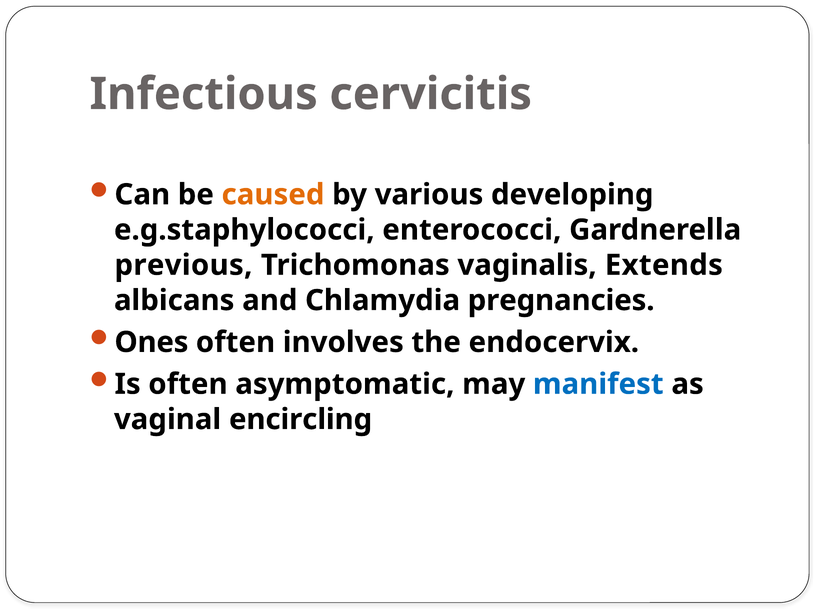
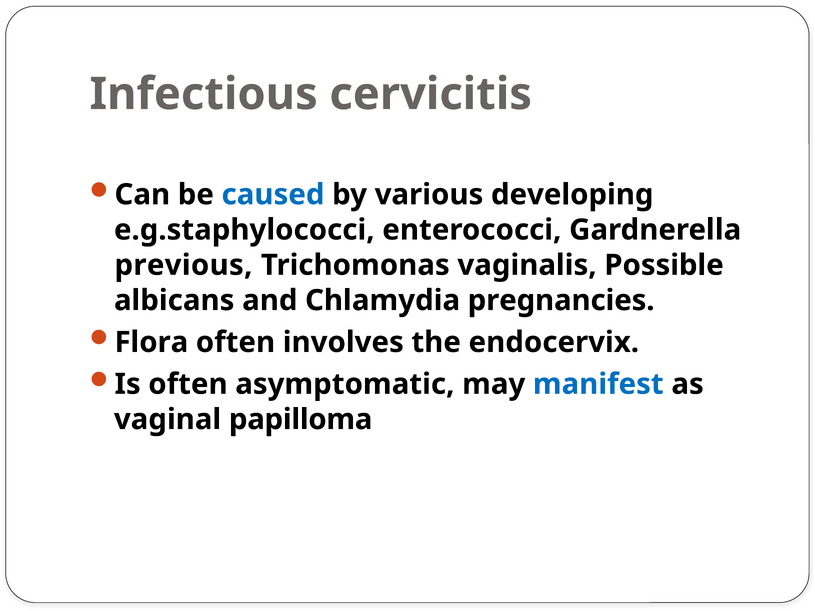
caused colour: orange -> blue (273, 195)
Extends: Extends -> Possible (664, 265)
Ones: Ones -> Flora (151, 342)
encircling: encircling -> papilloma (301, 420)
